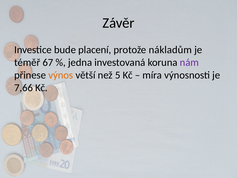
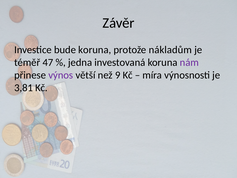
bude placení: placení -> koruna (95, 50)
67: 67 -> 47 (48, 62)
výnos colour: orange -> purple (61, 75)
5: 5 -> 9 (118, 75)
7,66: 7,66 -> 3,81 (24, 88)
